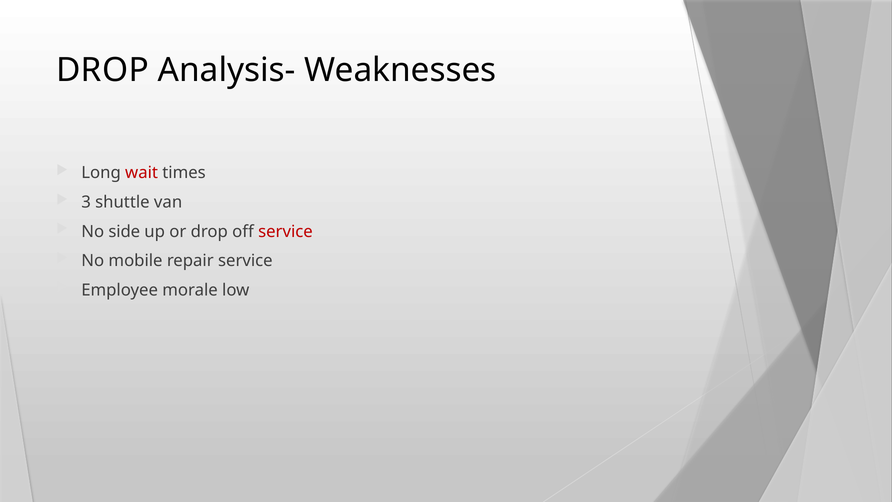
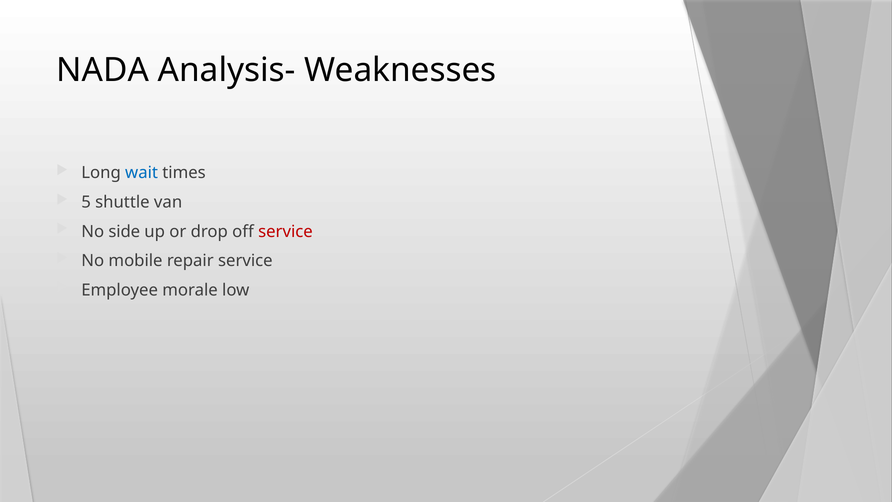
DROP: DROP -> NADA (103, 70)
wait colour: red -> blue (142, 173)
3: 3 -> 5 (86, 202)
